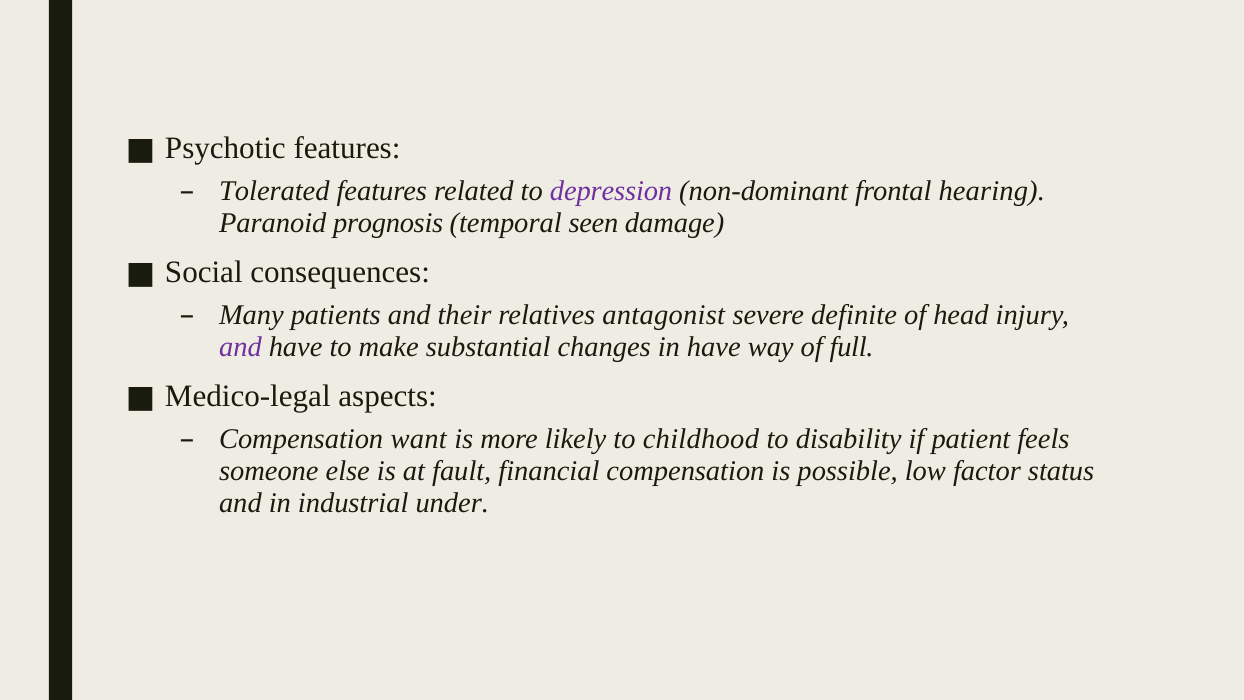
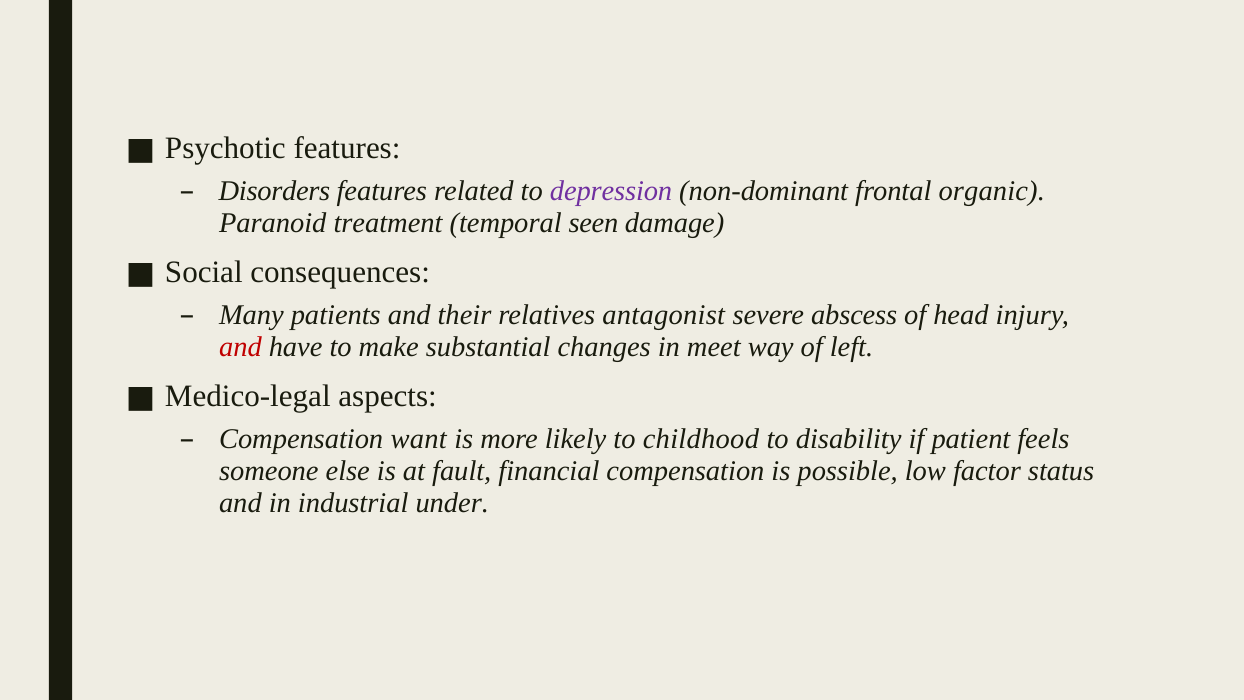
Tolerated: Tolerated -> Disorders (274, 191)
hearing: hearing -> organic (992, 191)
prognosis: prognosis -> treatment (388, 223)
definite: definite -> abscess (854, 315)
and colour: purple -> red (240, 347)
in have: have -> meet (714, 347)
full: full -> left (851, 347)
